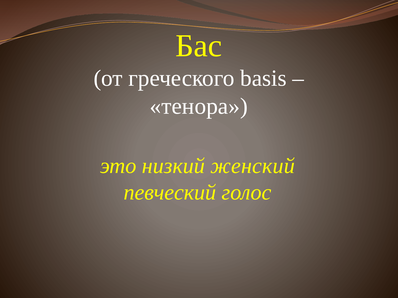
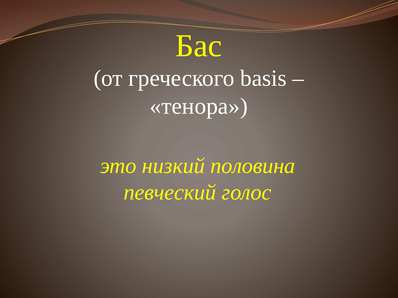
женский: женский -> половина (253, 166)
